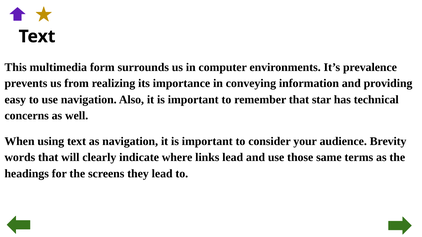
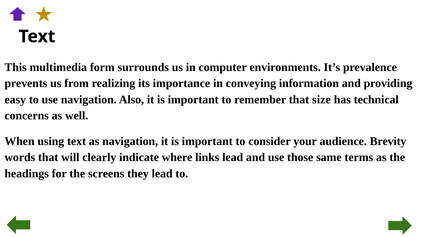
star: star -> size (321, 100)
